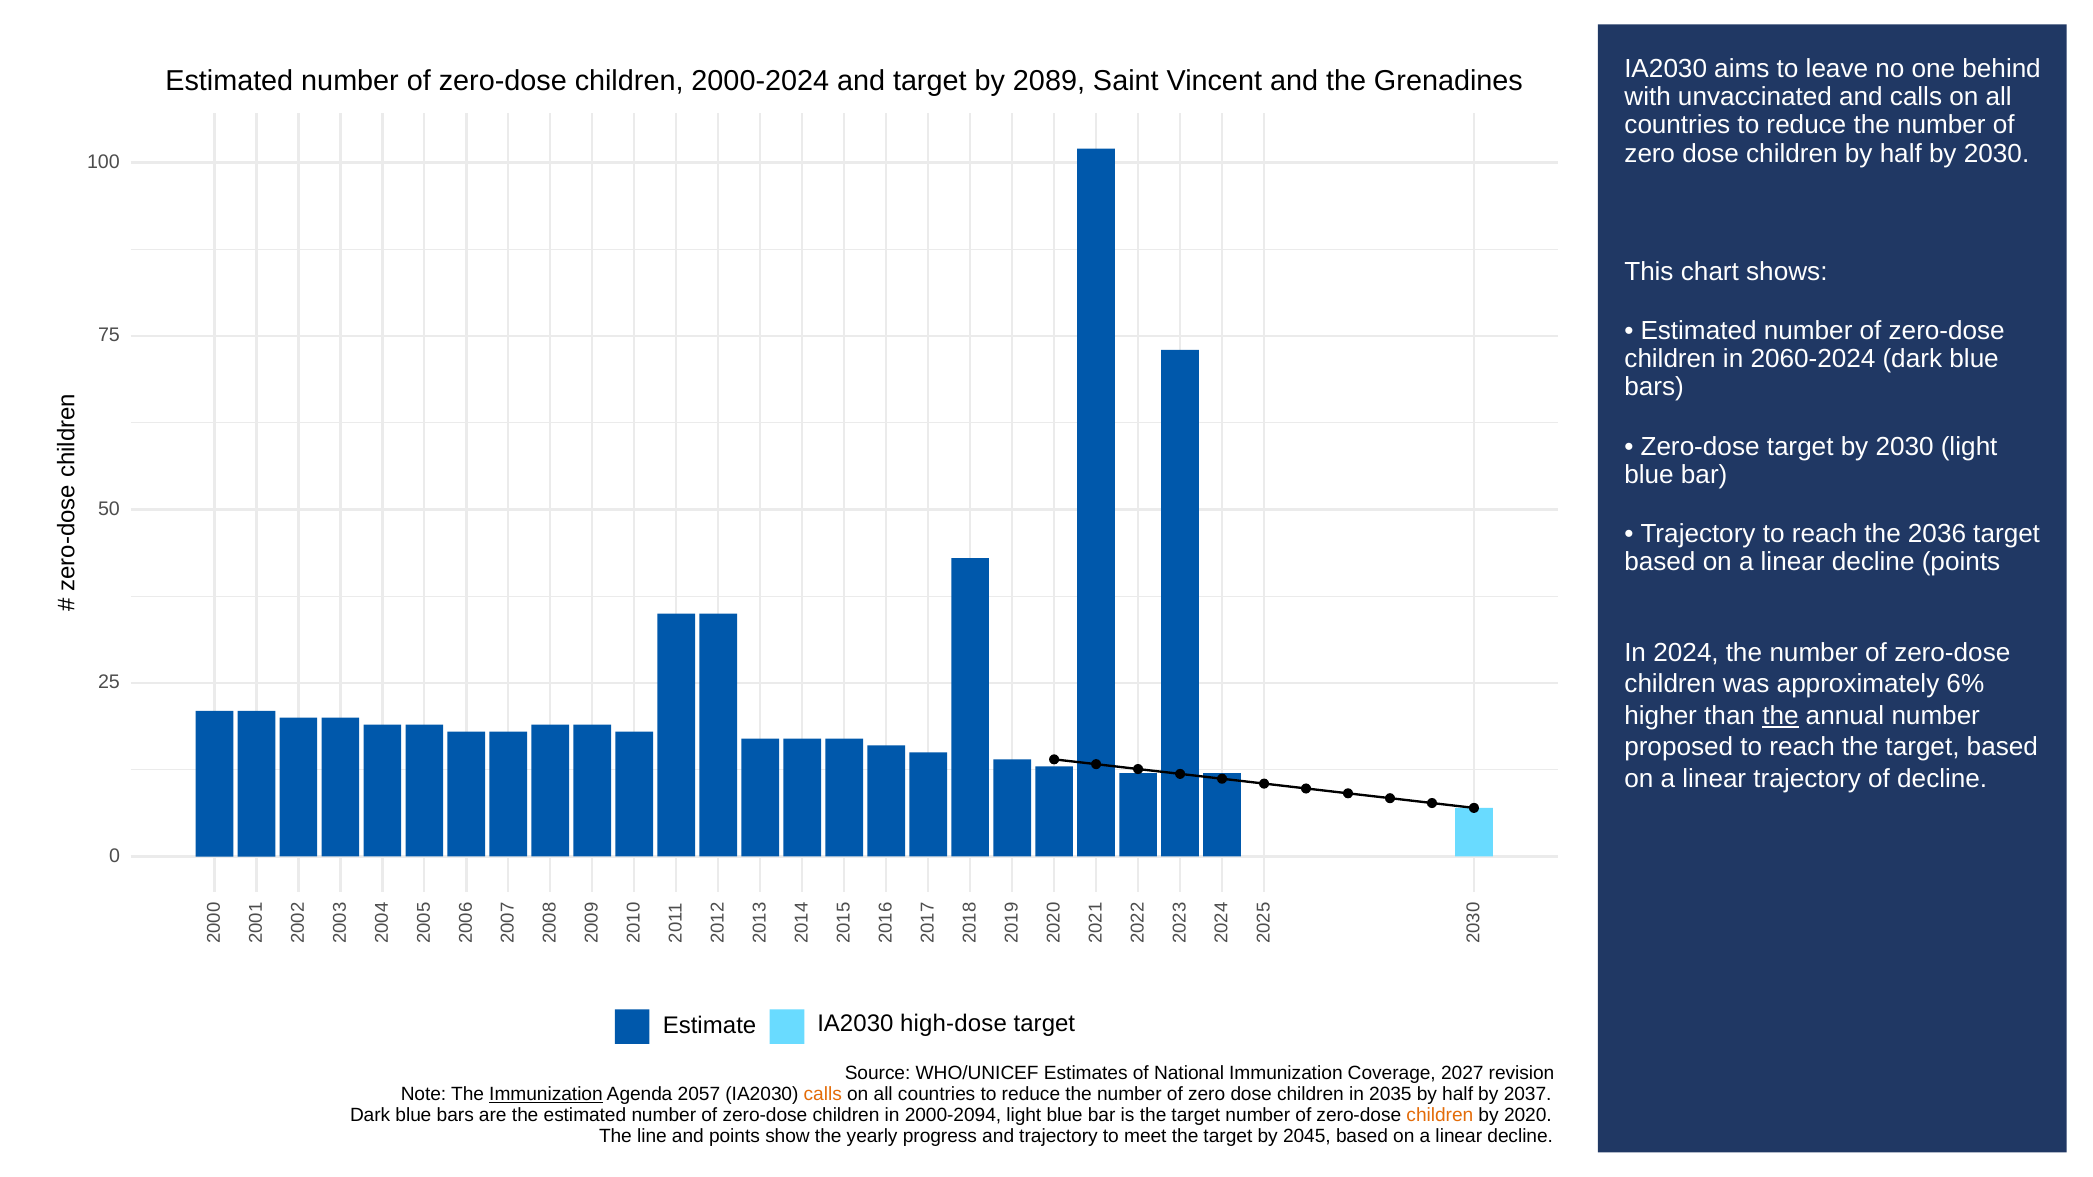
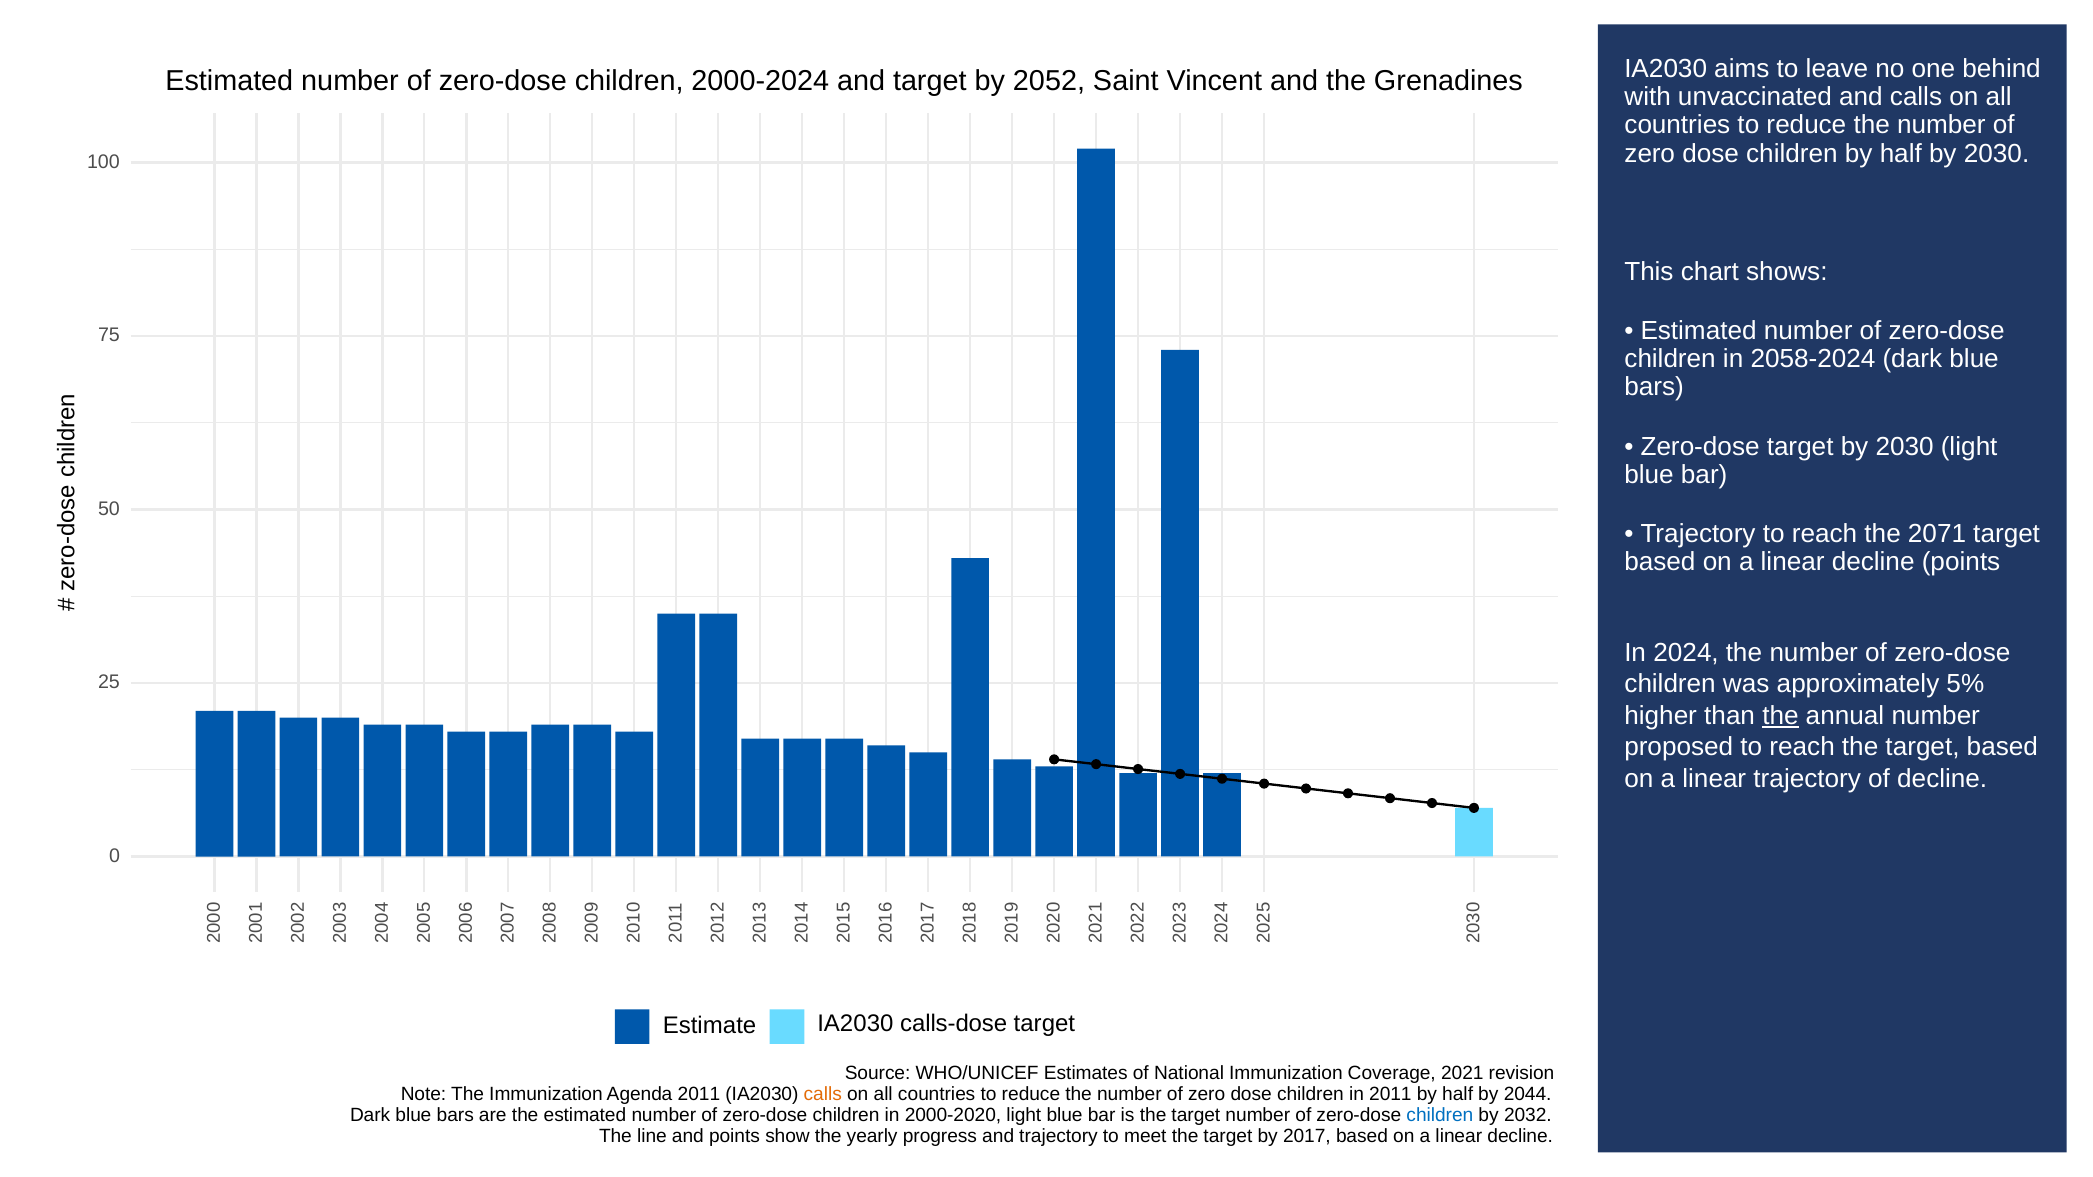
2089: 2089 -> 2052 (1049, 81)
2060-2024: 2060-2024 -> 2058-2024 (1813, 359)
2036: 2036 -> 2071 (1937, 534)
6%: 6% -> 5% (1965, 685)
high-dose: high-dose -> calls-dose (954, 1024)
2027: 2027 -> 2021 (1462, 1074)
Immunization underline: present -> none (546, 1095)
Agenda 2057: 2057 -> 2011 (699, 1095)
in 2035: 2035 -> 2011 (1390, 1095)
2037: 2037 -> 2044 (1528, 1095)
2000-2094: 2000-2094 -> 2000-2020 (953, 1115)
children colour: orange -> blue (1440, 1115)
2020: 2020 -> 2032 (1528, 1115)
2045: 2045 -> 2017 (1307, 1136)
